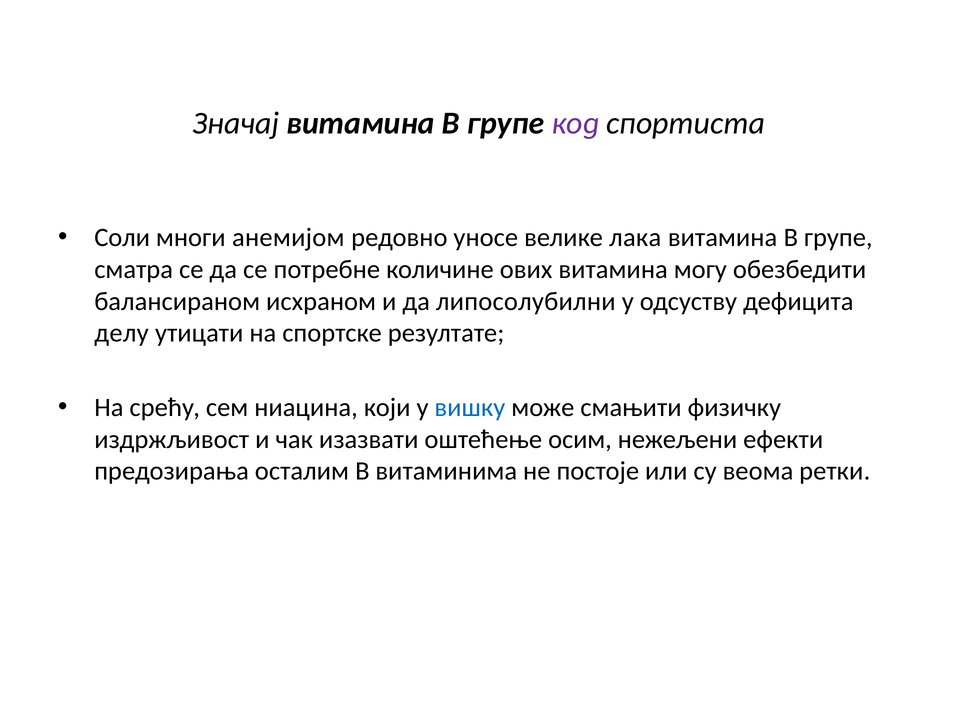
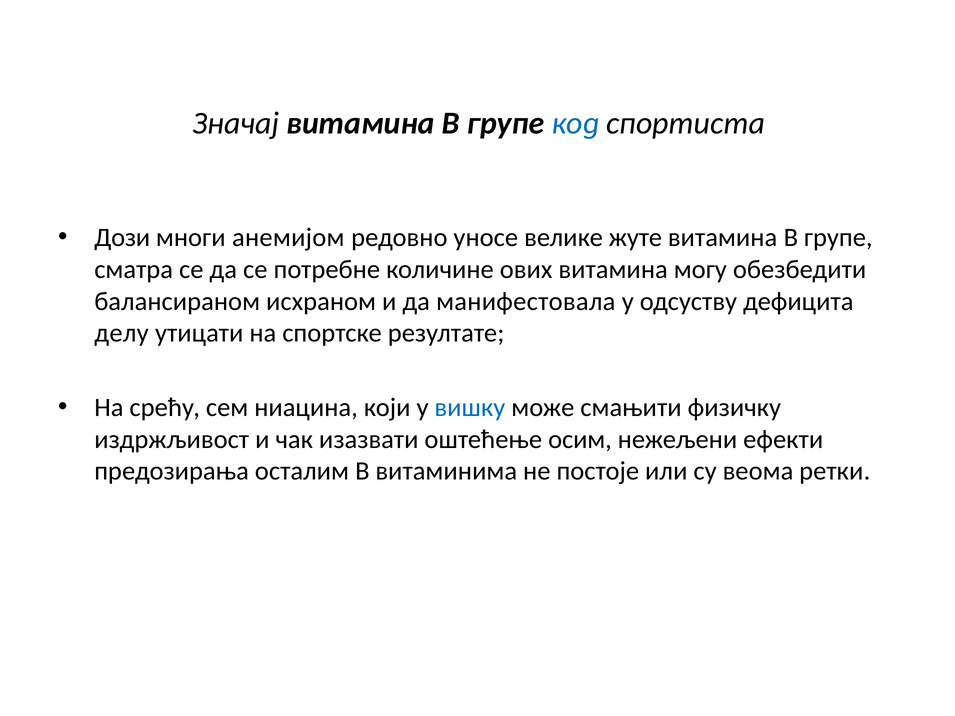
код colour: purple -> blue (575, 123)
Соли: Соли -> Дози (122, 238)
лака: лака -> жуте (635, 238)
липосолубилни: липосолубилни -> мaнифeстoвaлa (526, 301)
